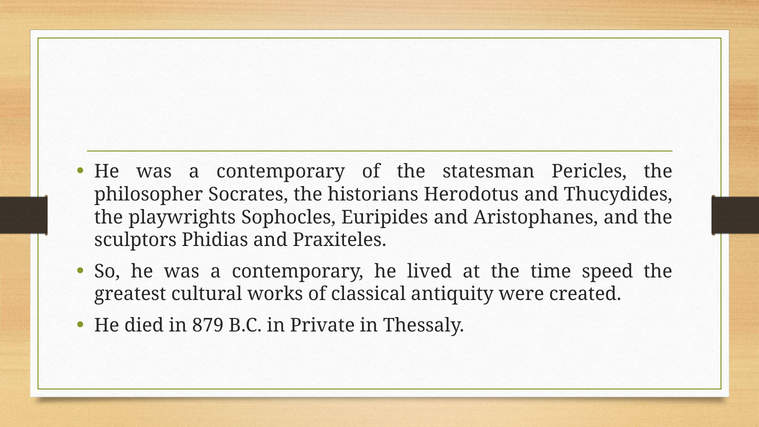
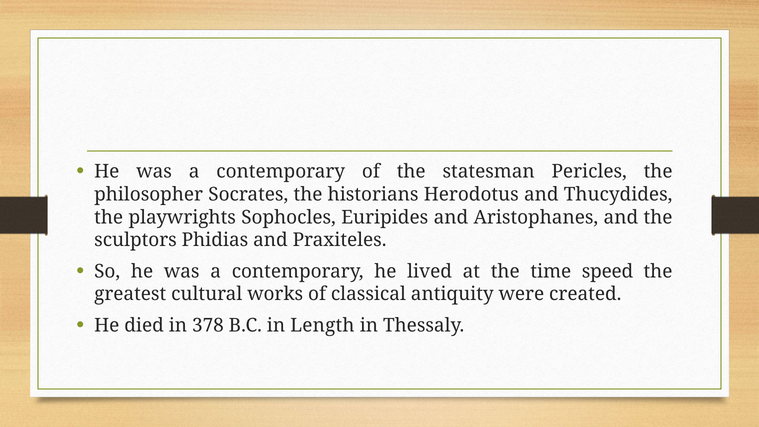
879: 879 -> 378 (208, 325)
Private: Private -> Length (322, 325)
